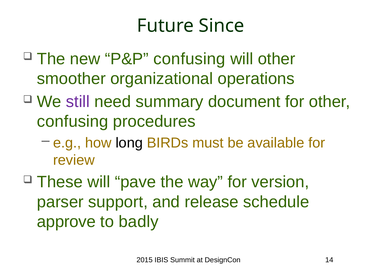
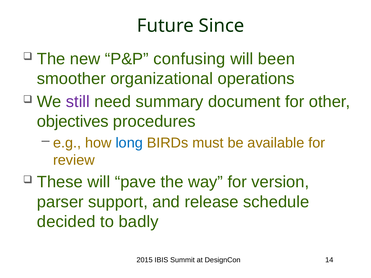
will other: other -> been (276, 59)
confusing: confusing -> objectives (73, 122)
long colour: black -> blue (129, 143)
approve: approve -> decided (66, 222)
